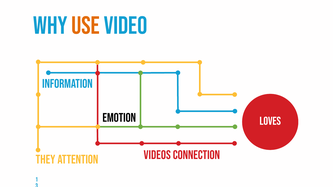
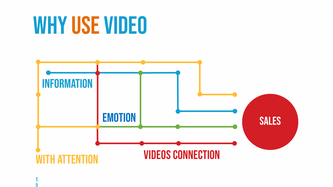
emotion colour: black -> blue (119, 118)
LOVES: LOVES -> SALES (270, 121)
They: They -> With (45, 160)
